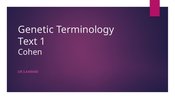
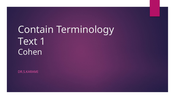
Genetic: Genetic -> Contain (36, 29)
